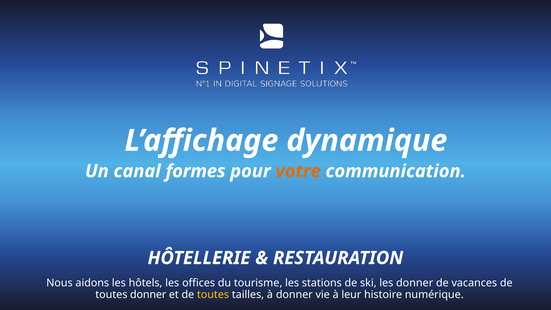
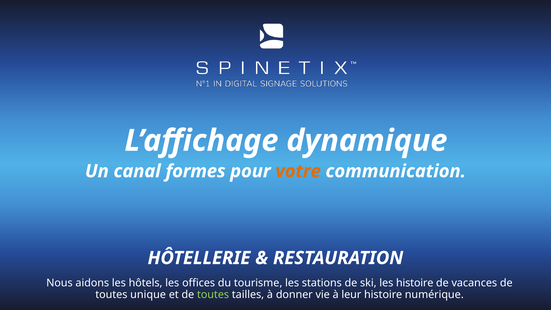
les donner: donner -> histoire (415, 283)
toutes donner: donner -> unique (148, 295)
toutes colour: yellow -> light green (213, 295)
